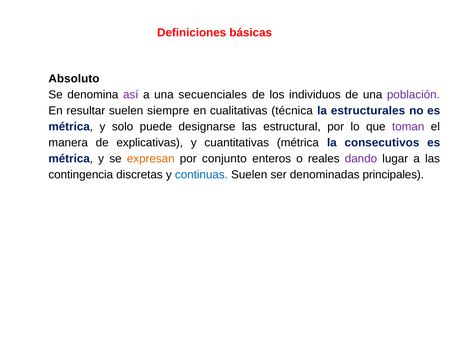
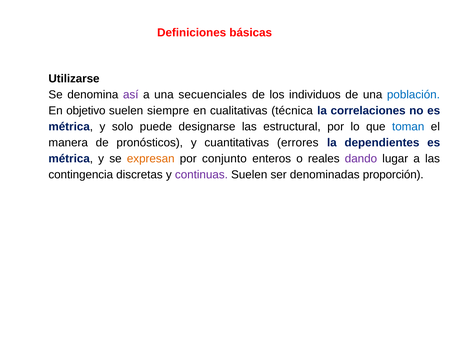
Absoluto: Absoluto -> Utilizarse (74, 79)
población colour: purple -> blue (413, 95)
resultar: resultar -> objetivo (86, 111)
estructurales: estructurales -> correlaciones (368, 111)
toman colour: purple -> blue (408, 127)
explicativas: explicativas -> pronósticos (150, 143)
cuantitativas métrica: métrica -> errores (298, 143)
consecutivos: consecutivos -> dependientes (382, 143)
continuas colour: blue -> purple (201, 175)
principales: principales -> proporción (393, 175)
